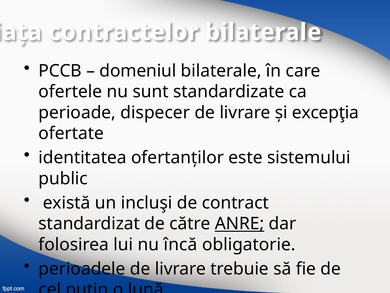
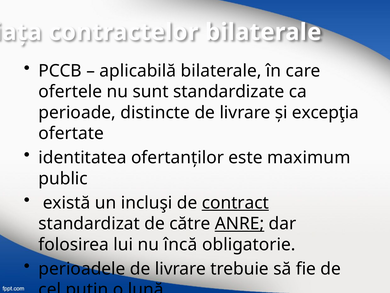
domeniul: domeniul -> aplicabilă (138, 71)
dispecer: dispecer -> distincte (155, 112)
sistemului: sistemului -> maximum (309, 157)
contract underline: none -> present (235, 203)
